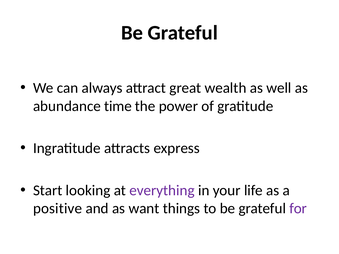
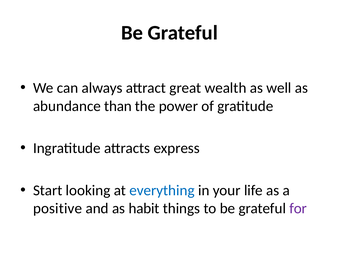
time: time -> than (118, 106)
everything colour: purple -> blue (162, 191)
want: want -> habit (144, 209)
